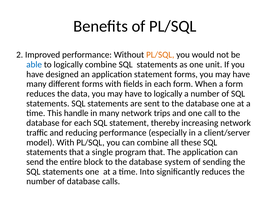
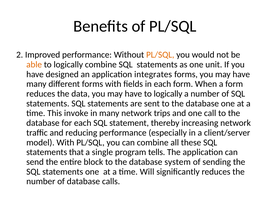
able colour: blue -> orange (34, 64)
application statement: statement -> integrates (153, 74)
handle: handle -> invoke (76, 113)
program that: that -> tells (157, 152)
Into: Into -> Will (147, 171)
